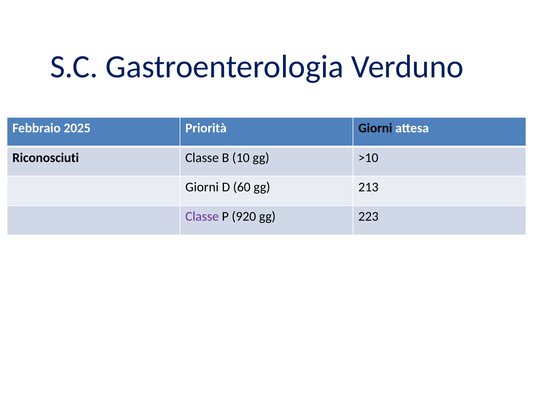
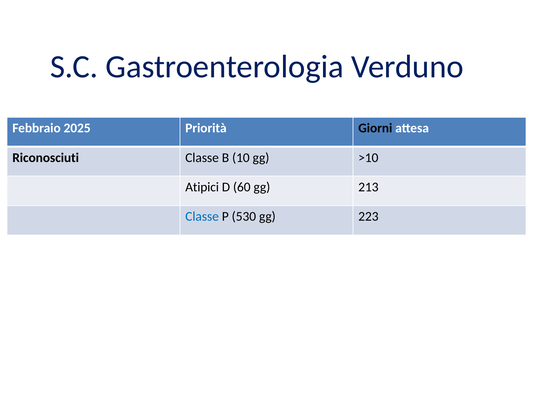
Giorni: Giorni -> Atipici (202, 187)
Classe colour: purple -> blue (202, 216)
920: 920 -> 530 (244, 216)
